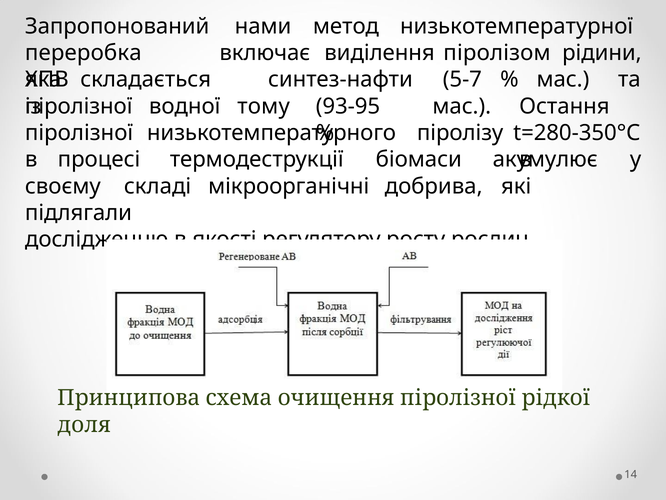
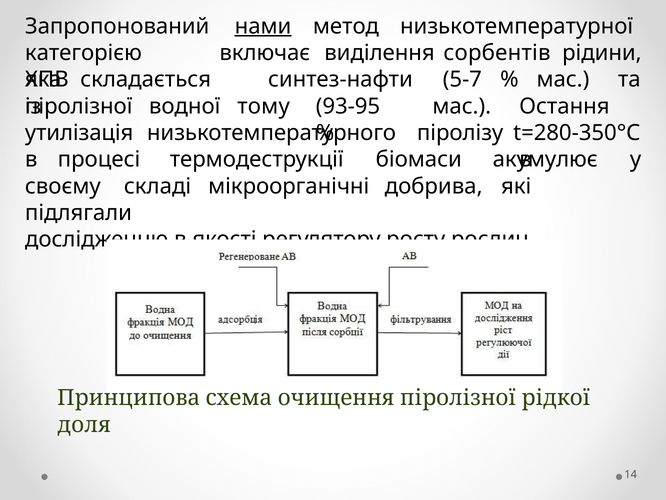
нами underline: none -> present (263, 26)
переробка: переробка -> категорією (83, 53)
піролізом: піролізом -> сорбентів (497, 53)
піролізної: піролізної -> утилізація (79, 133)
